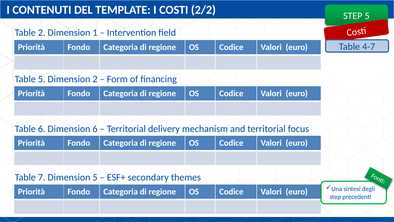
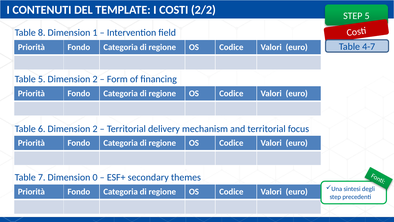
Table 2: 2 -> 8 (42, 32)
6 Dimension 6: 6 -> 2 (95, 129)
Dimension 5: 5 -> 0 (95, 177)
